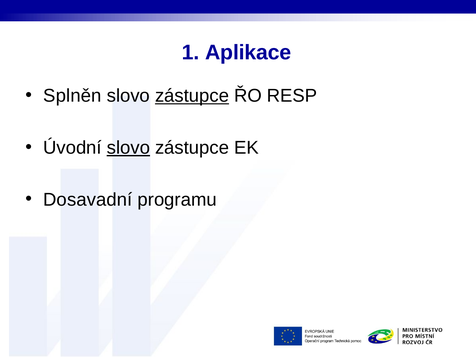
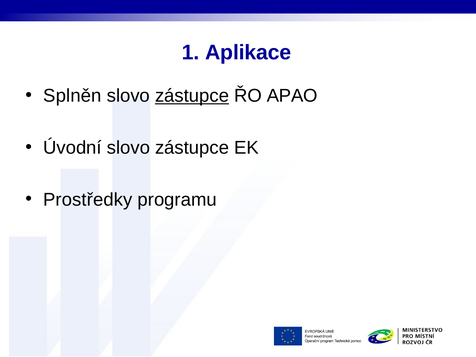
RESP: RESP -> APAO (292, 96)
slovo underline: present -> none (128, 148)
Dosavadní: Dosavadní -> Prostředky (88, 200)
